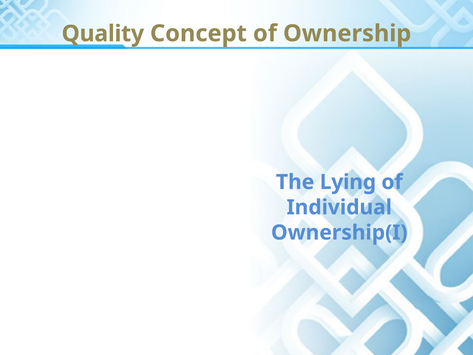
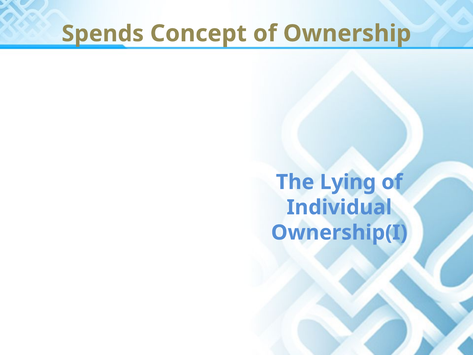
Quality: Quality -> Spends (103, 34)
